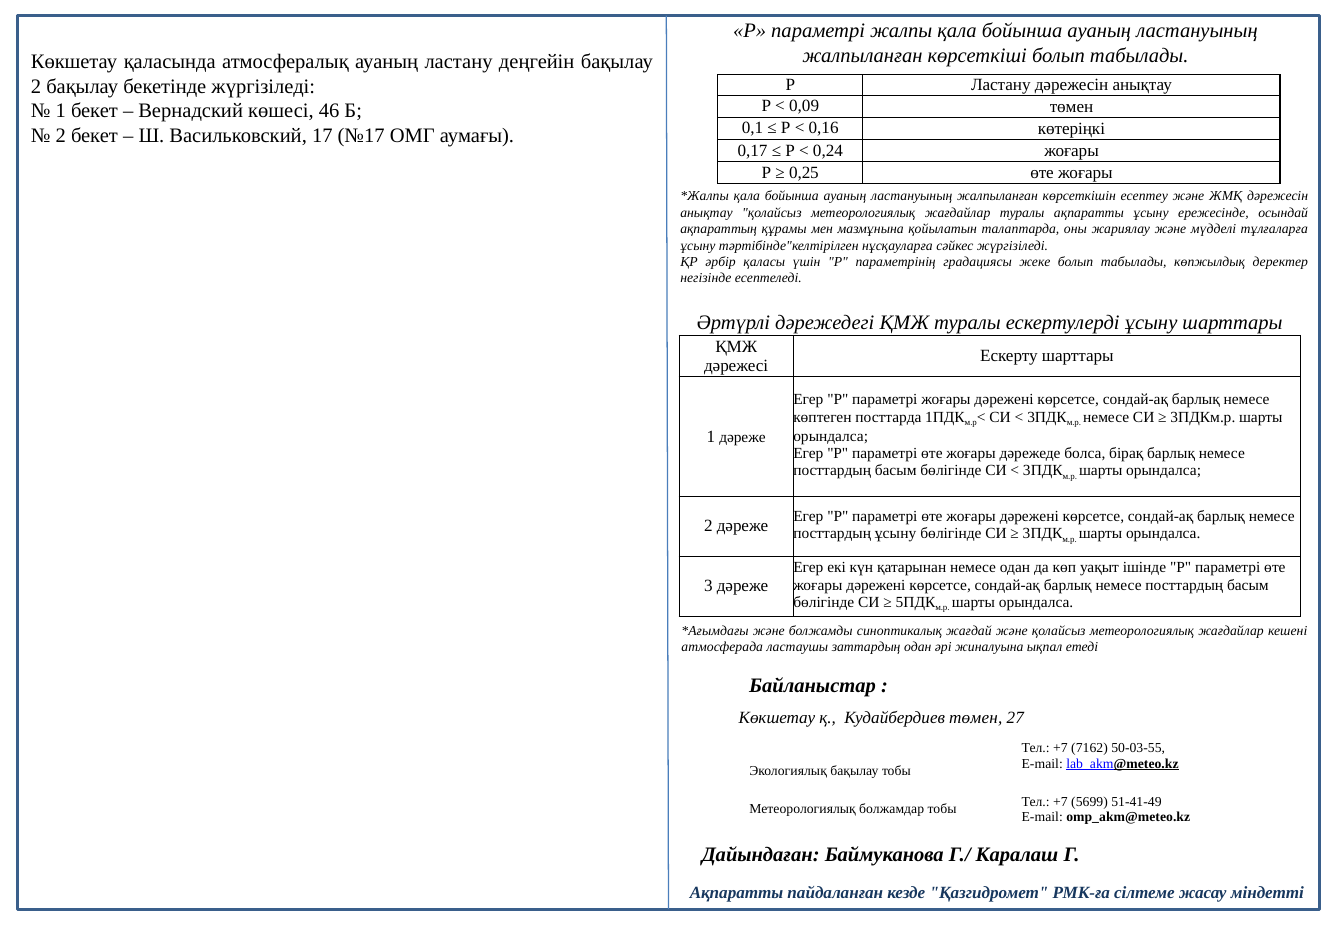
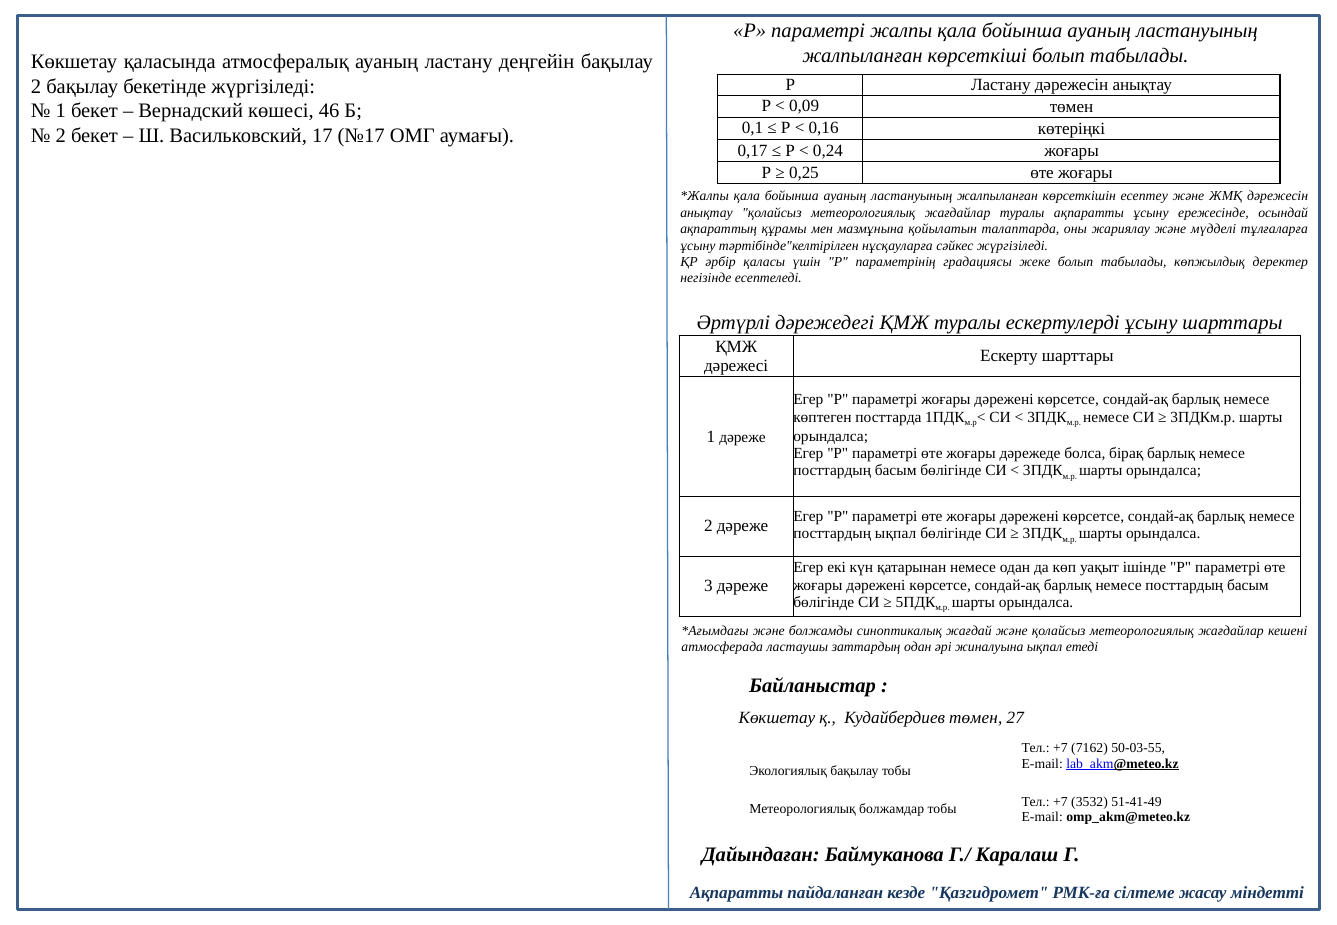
посттардың ұсыну: ұсыну -> ықпал (896, 534)
5699: 5699 -> 3532 (1090, 802)
